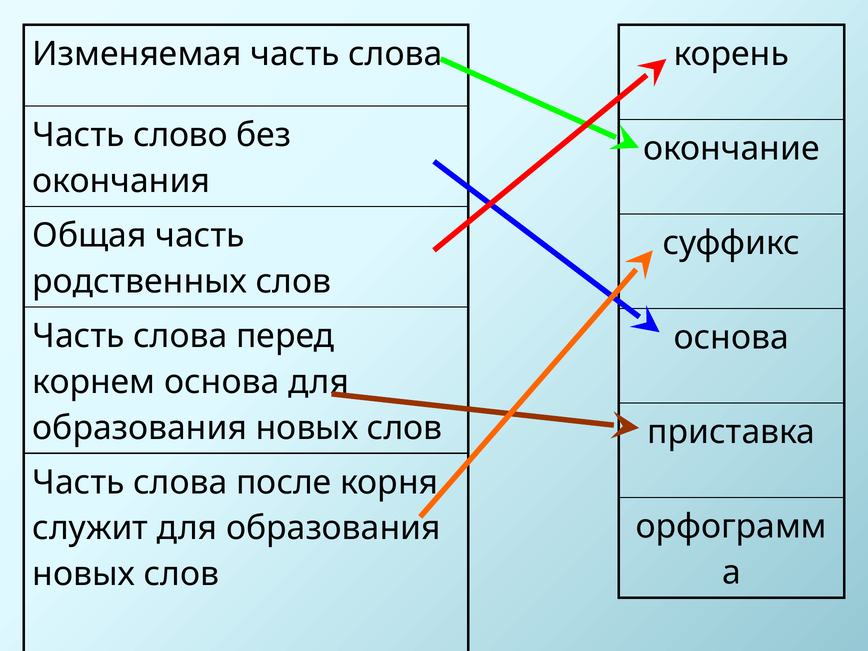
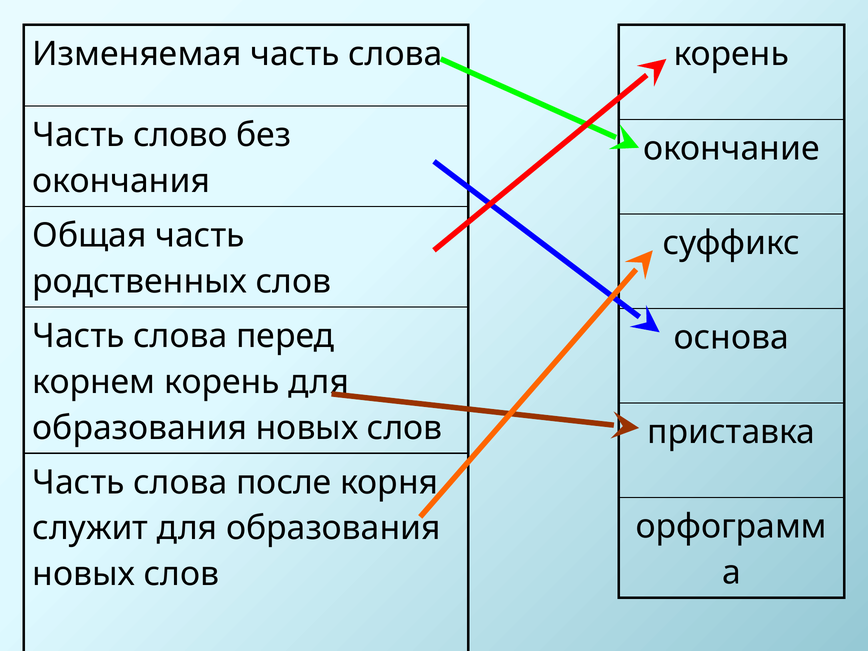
корнем основа: основа -> корень (222, 382)
